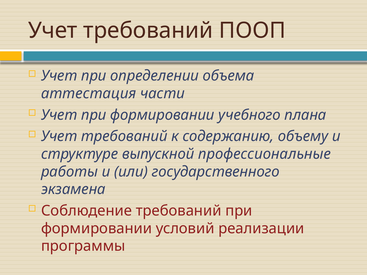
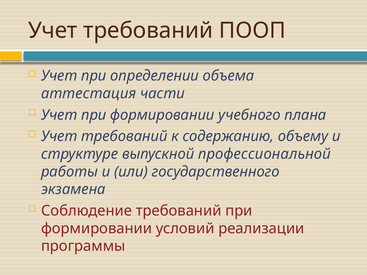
профессиональные: профессиональные -> профессиональной (264, 154)
